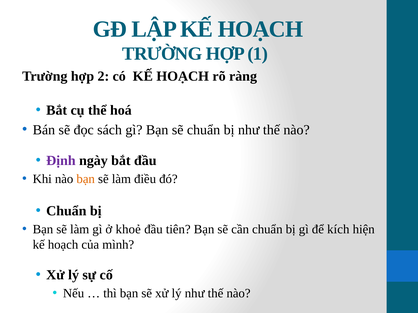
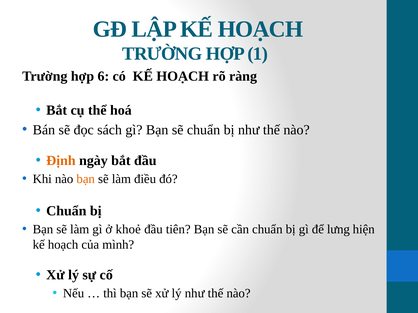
2: 2 -> 6 (103, 76)
Định colour: purple -> orange (61, 161)
kích: kích -> lưng (338, 230)
